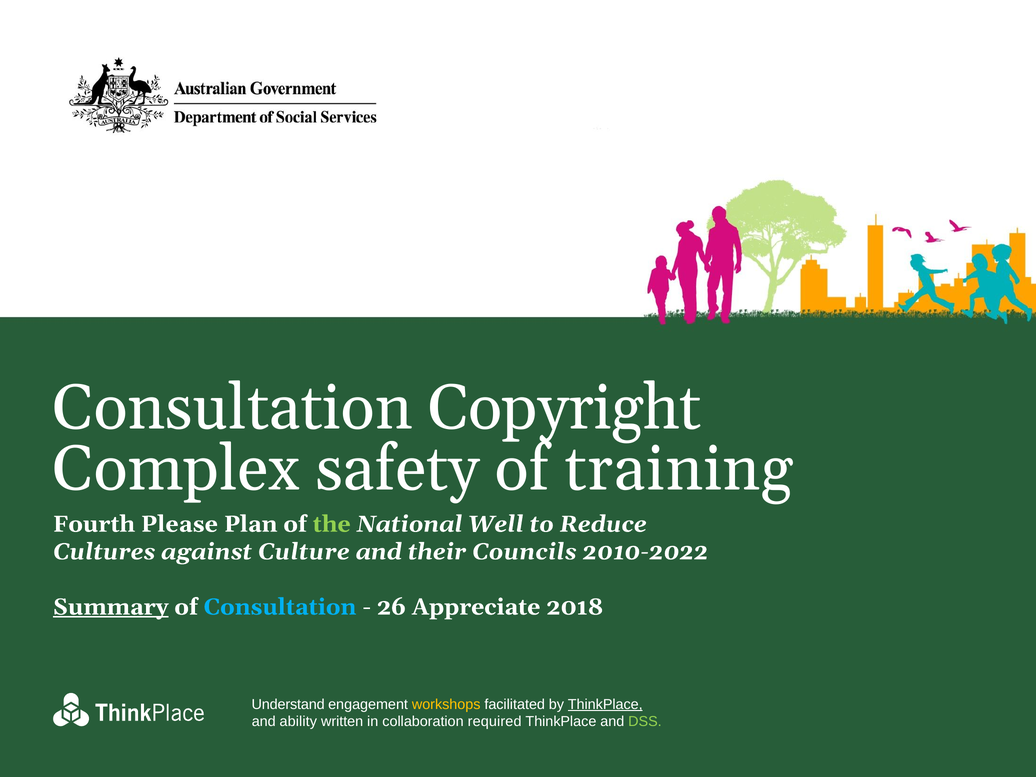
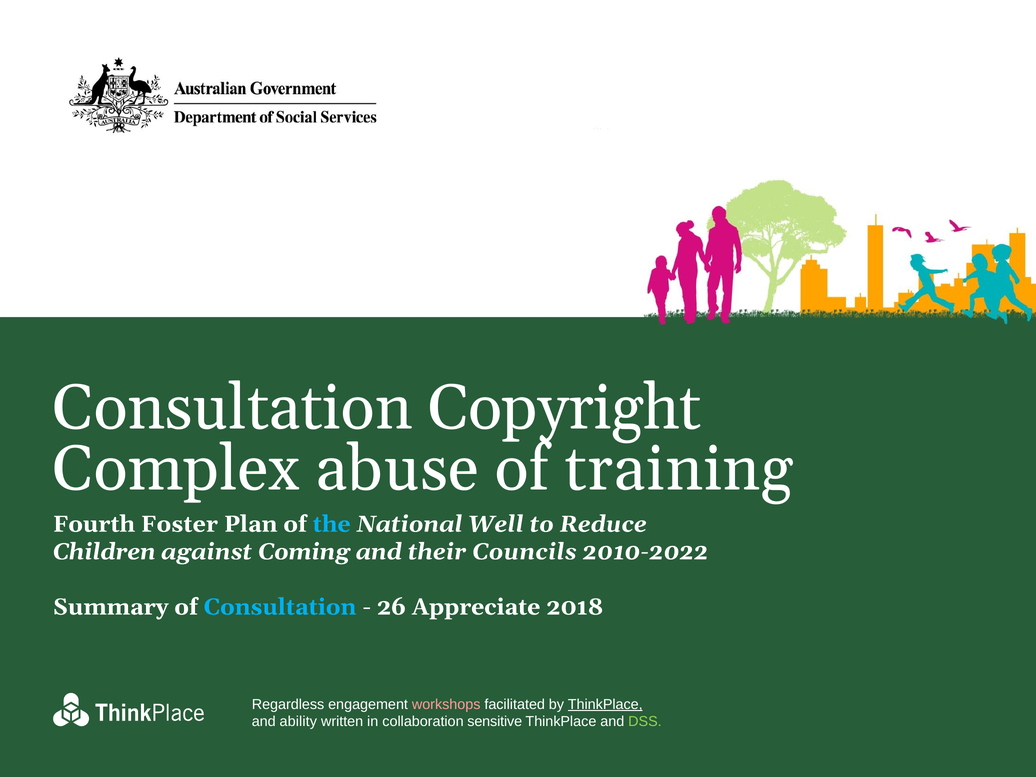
safety: safety -> abuse (397, 469)
Please: Please -> Foster (179, 524)
the colour: light green -> light blue (332, 524)
Cultures: Cultures -> Children (104, 552)
Culture: Culture -> Coming (304, 552)
Summary underline: present -> none (111, 607)
Understand: Understand -> Regardless (288, 704)
workshops colour: yellow -> pink (446, 704)
required: required -> sensitive (495, 722)
